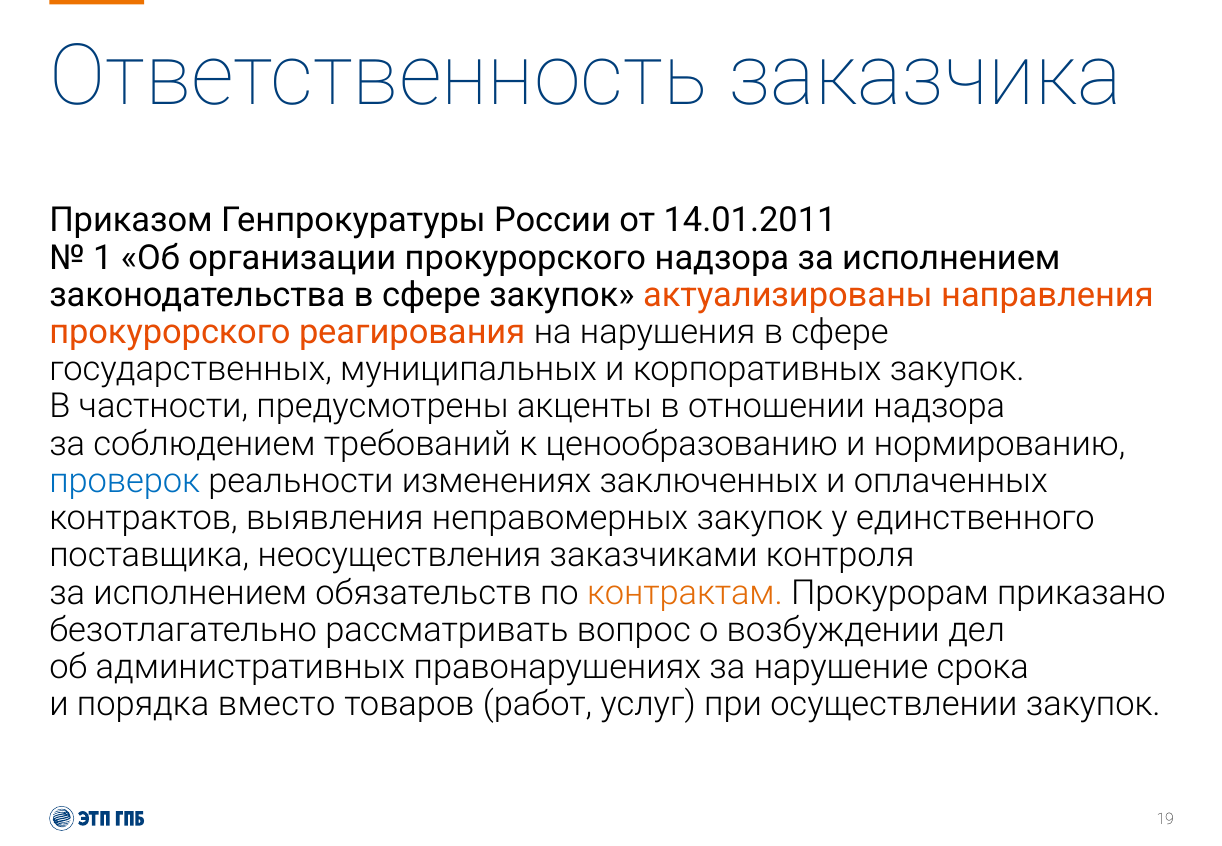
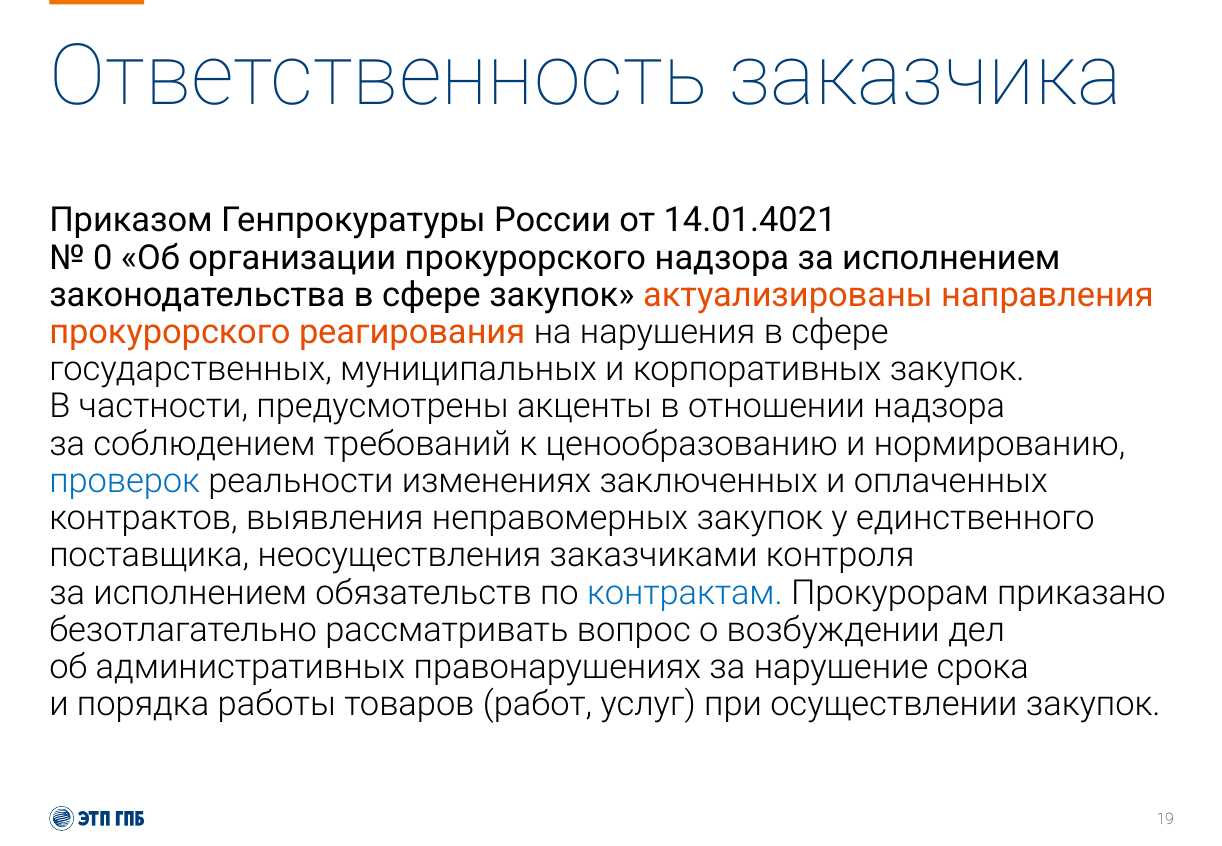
14.01.2011: 14.01.2011 -> 14.01.4021 (750, 220)
1: 1 -> 0 (103, 258)
контрактам colour: orange -> blue (685, 593)
вместо: вместо -> работы (277, 704)
